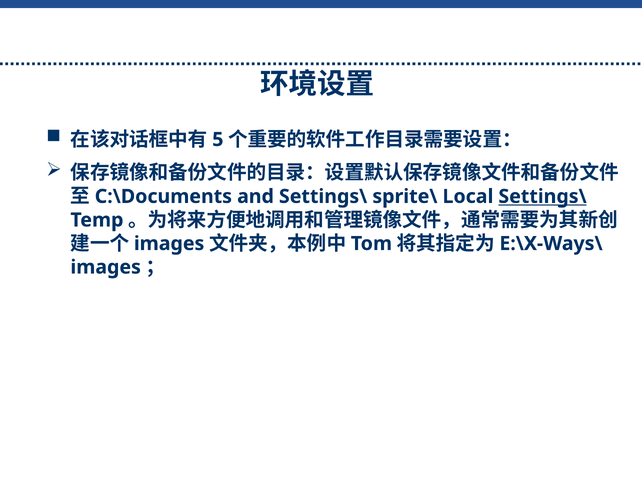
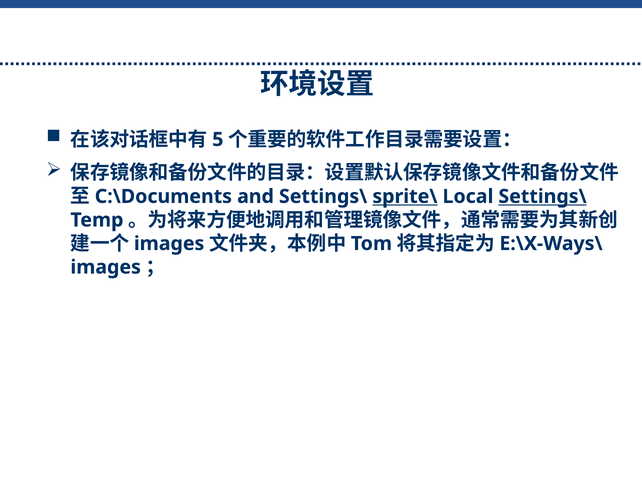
sprite\ underline: none -> present (405, 196)
